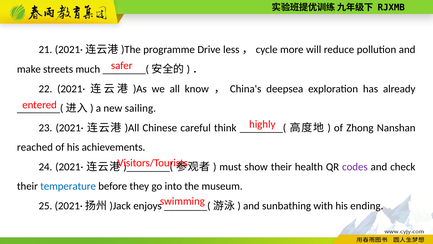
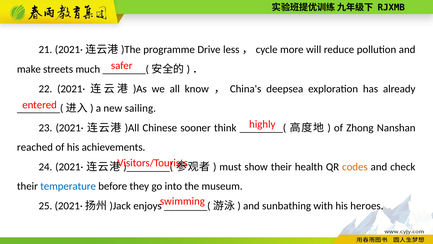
careful: careful -> sooner (196, 128)
codes colour: purple -> orange (355, 167)
ending: ending -> heroes (367, 206)
